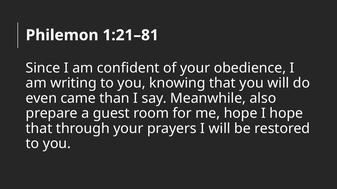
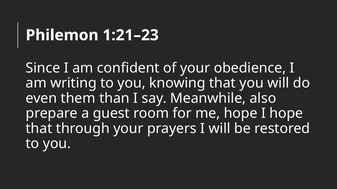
1:21–81: 1:21–81 -> 1:21–23 (131, 35)
came: came -> them (78, 99)
